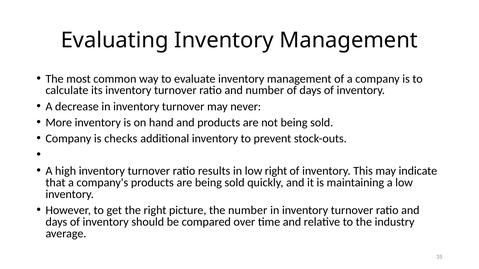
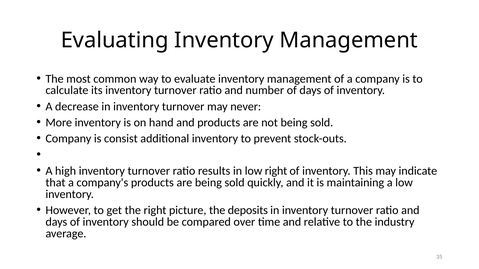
checks: checks -> consist (121, 139)
the number: number -> deposits (248, 211)
